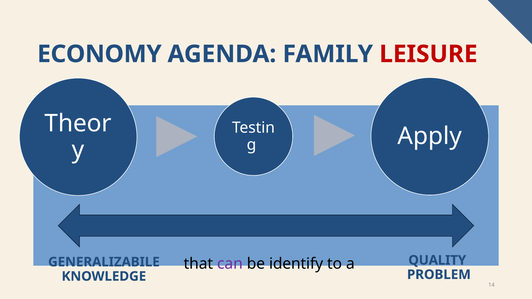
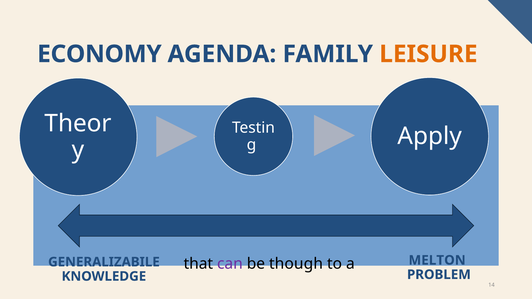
LEISURE colour: red -> orange (428, 54)
QUALITY: QUALITY -> MELTON (437, 260)
identify: identify -> though (296, 264)
